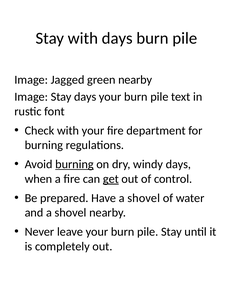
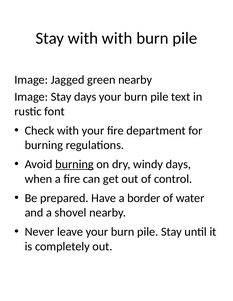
with days: days -> with (117, 38)
get underline: present -> none (111, 179)
Have a shovel: shovel -> border (144, 198)
